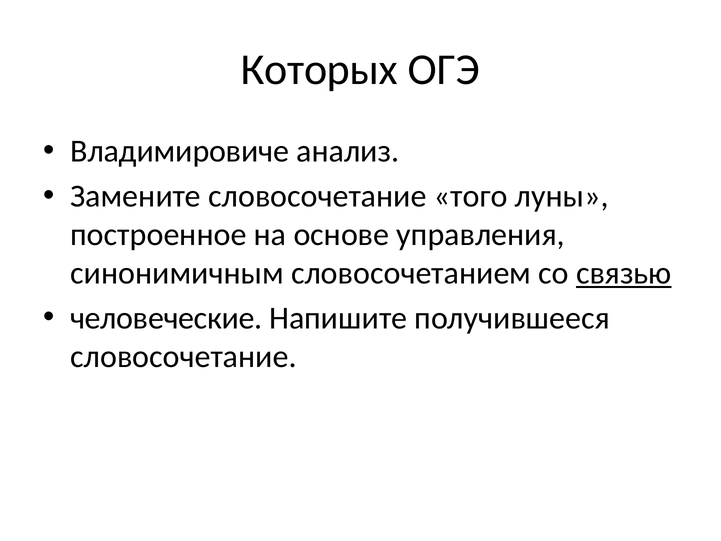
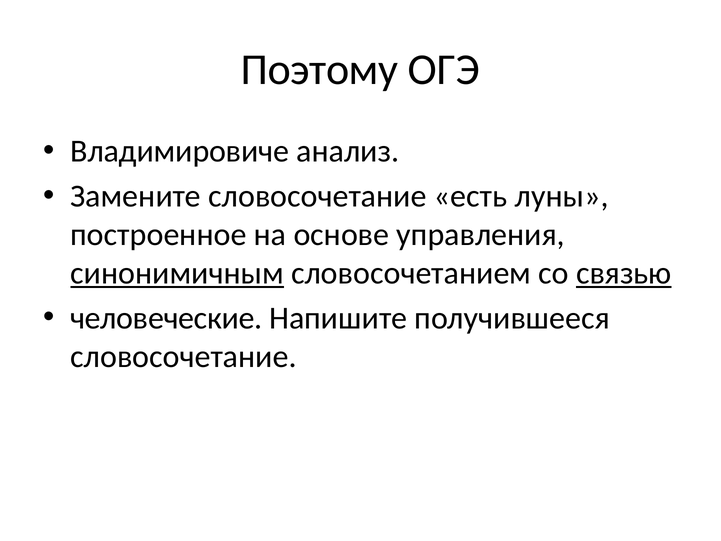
Которых: Которых -> Поэтому (319, 70)
того: того -> есть (471, 196)
синонимичным underline: none -> present (177, 273)
